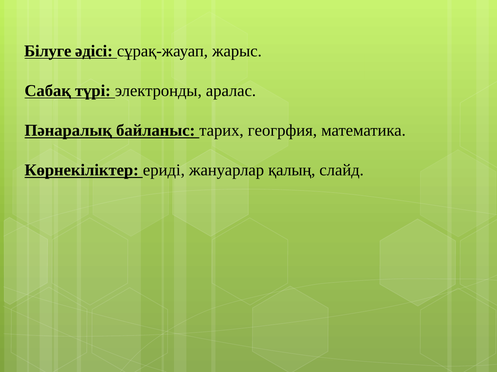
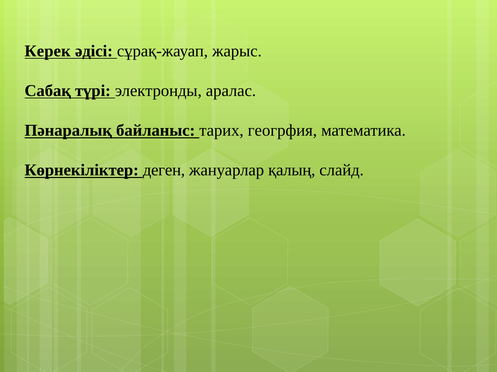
Білуге: Білуге -> Керек (48, 51)
ериді: ериді -> деген (164, 170)
